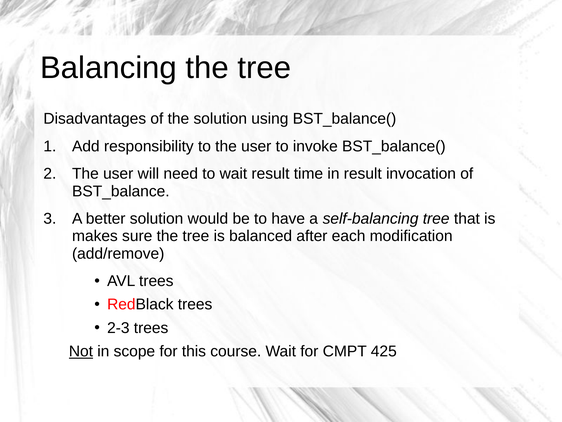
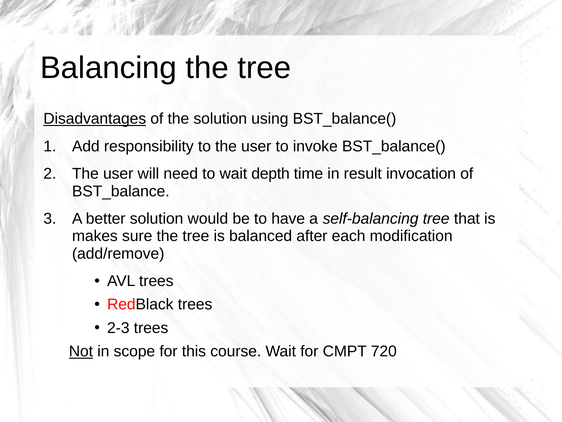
Disadvantages underline: none -> present (95, 119)
wait result: result -> depth (271, 174)
425: 425 -> 720 (384, 351)
